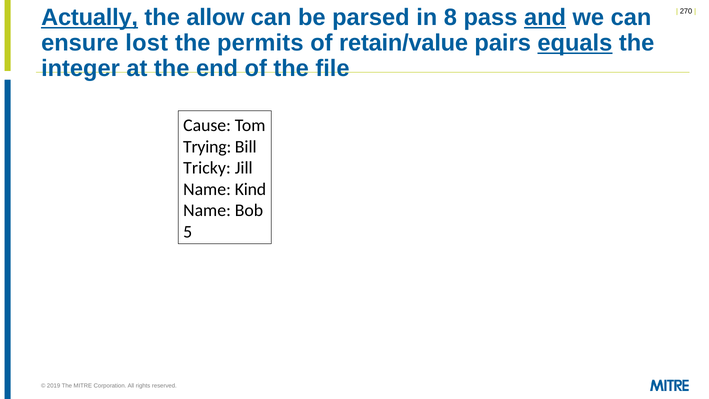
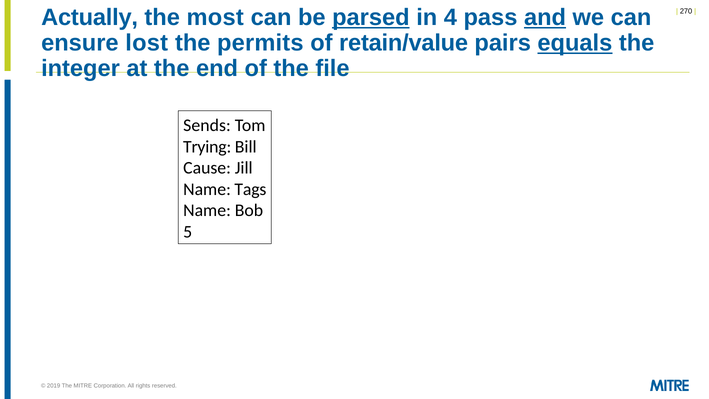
Actually underline: present -> none (90, 17)
allow: allow -> most (215, 17)
parsed underline: none -> present (371, 17)
8: 8 -> 4 (450, 17)
Cause: Cause -> Sends (207, 125)
Tricky: Tricky -> Cause (207, 168)
Kind: Kind -> Tags (250, 189)
